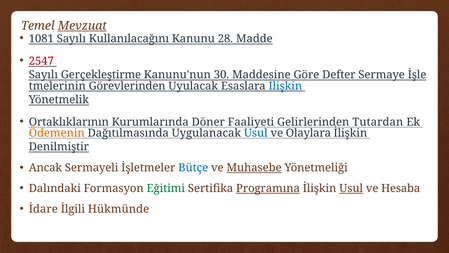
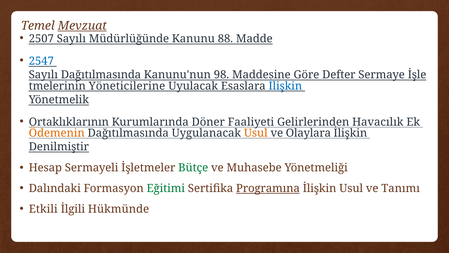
1081: 1081 -> 2507 (41, 39)
Kullanılacağını: Kullanılacağını -> Müdürlüğünde (129, 39)
28: 28 -> 88 (225, 39)
2547 colour: red -> blue (41, 61)
Sayılı Gerçekleştirme: Gerçekleştirme -> Dağıtılmasında (101, 75)
30: 30 -> 98 (221, 75)
Görevlerinden: Görevlerinden -> Yöneticilerine (127, 86)
Tutardan: Tutardan -> Havacılık (378, 122)
Usul colour: blue -> orange (256, 133)
Ancak: Ancak -> Hesap (45, 168)
Bütçe colour: blue -> green (193, 168)
Muhasebe underline: present -> none (254, 168)
Usul underline: present -> none (351, 188)
Hesaba: Hesaba -> Tanımı (401, 188)
İdare: İdare -> Etkili (43, 209)
